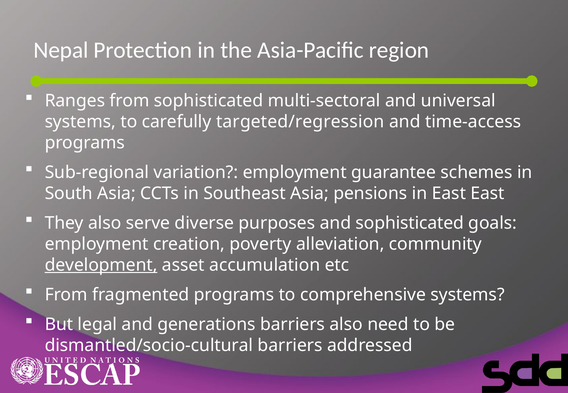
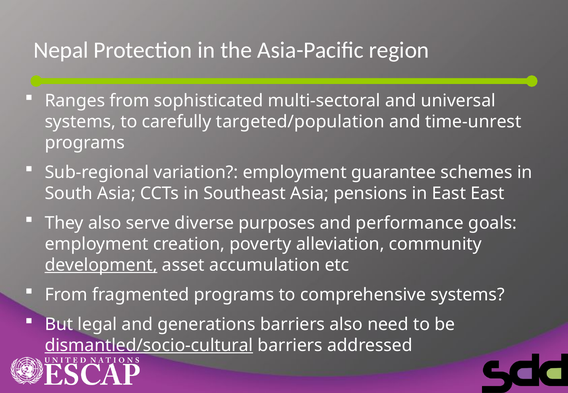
targeted/regression: targeted/regression -> targeted/population (300, 122)
time-access: time-access -> time-unrest (473, 122)
and sophisticated: sophisticated -> performance (410, 223)
dismantled/socio-cultural underline: none -> present (149, 345)
